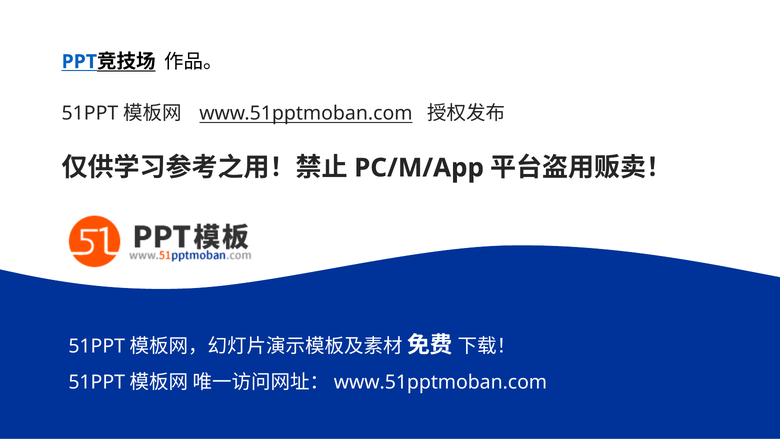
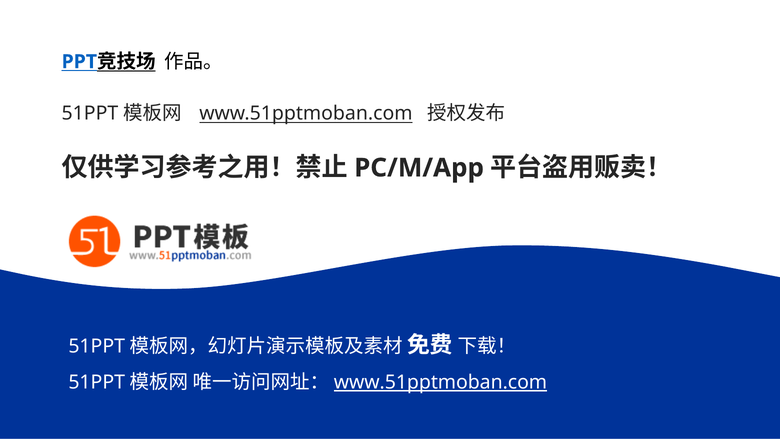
www.51pptmoban.com underline: none -> present (440, 382)
